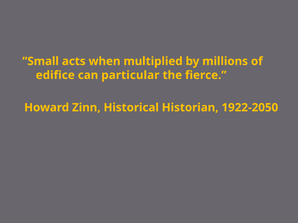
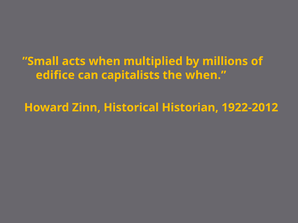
particular: particular -> capitalists (130, 75)
the fierce: fierce -> when (206, 75)
1922-2050: 1922-2050 -> 1922-2012 (250, 108)
